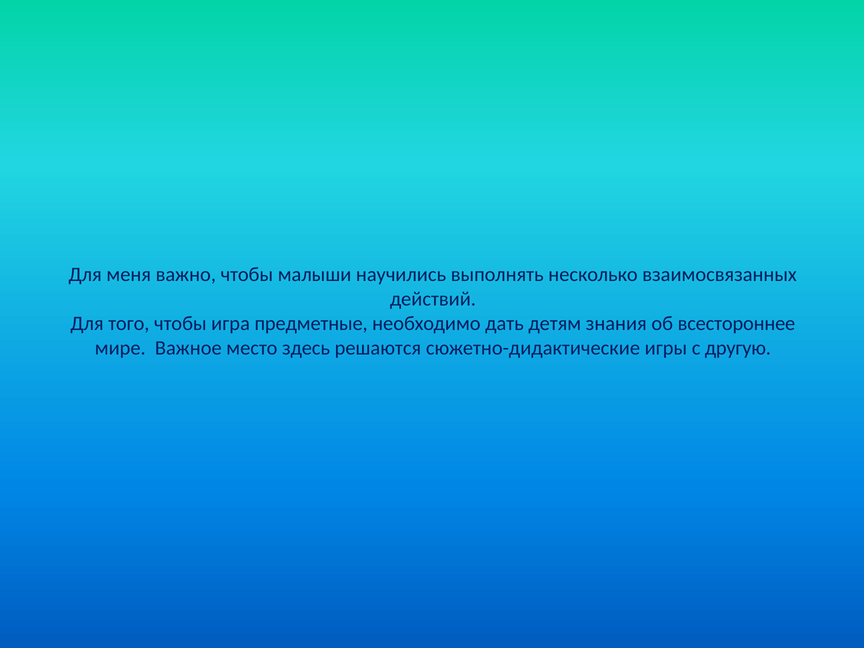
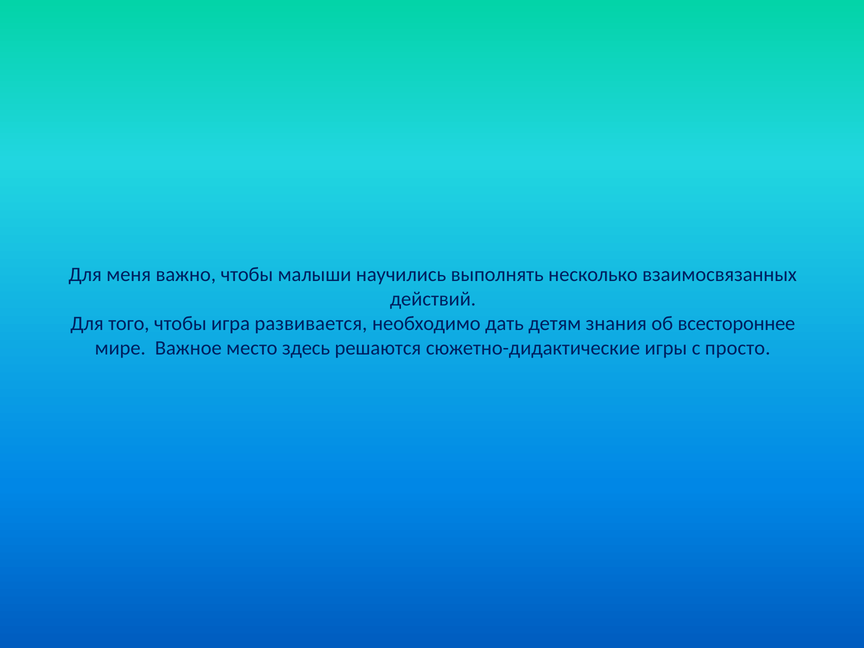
предметные: предметные -> развивается (311, 324)
другую: другую -> просто (738, 348)
